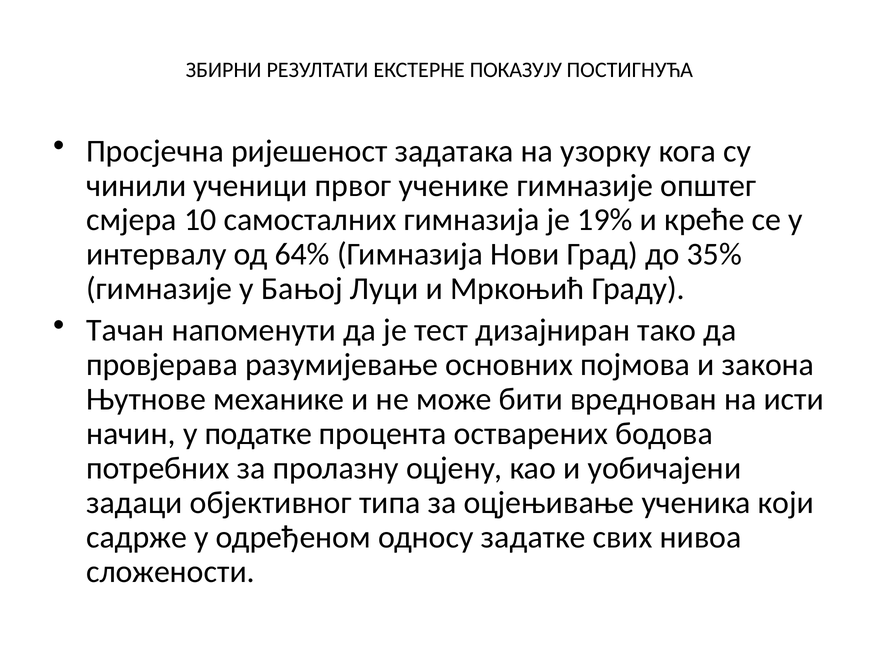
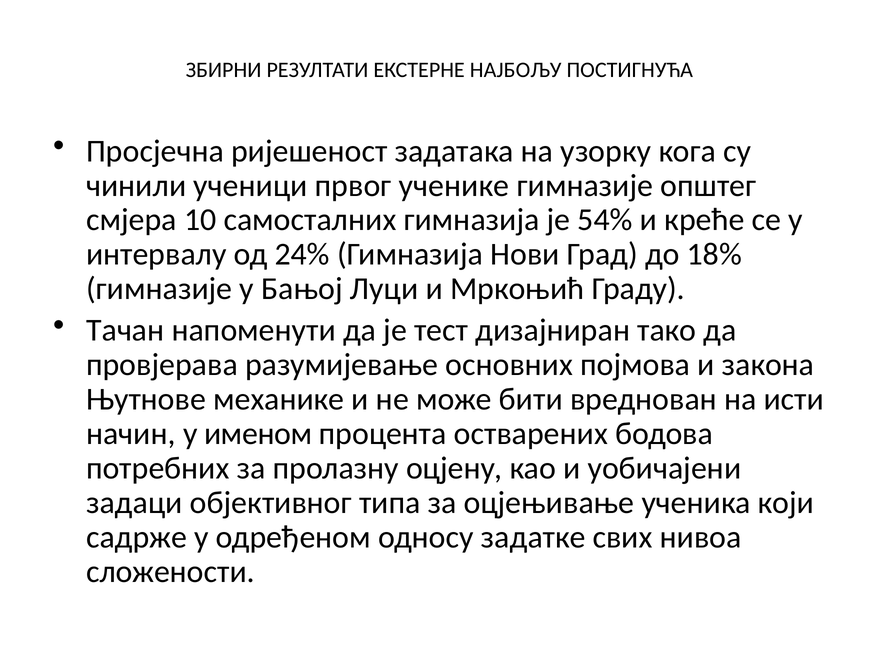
ПОКАЗУЈУ: ПОКАЗУЈУ -> НАЈБОЉУ (516, 70)
19%: 19% -> 54% (605, 220)
64%: 64% -> 24% (302, 254)
35%: 35% -> 18% (714, 254)
податке: податке -> именом (258, 434)
